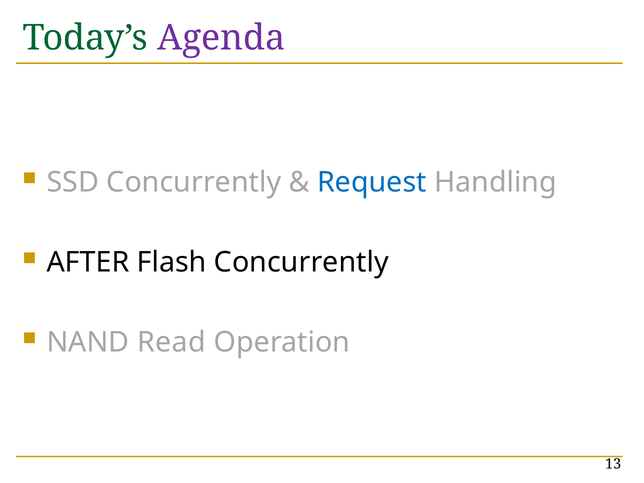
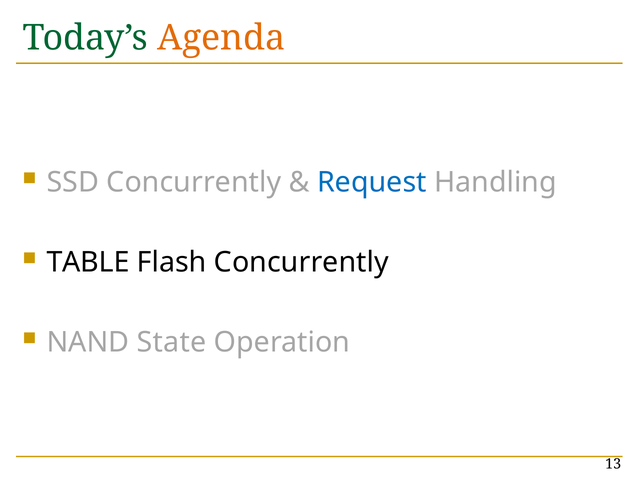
Agenda colour: purple -> orange (221, 38)
AFTER: AFTER -> TABLE (88, 262)
Read: Read -> State (172, 342)
